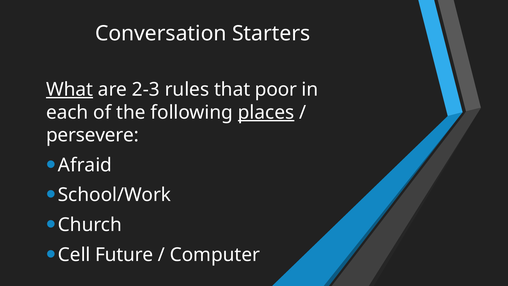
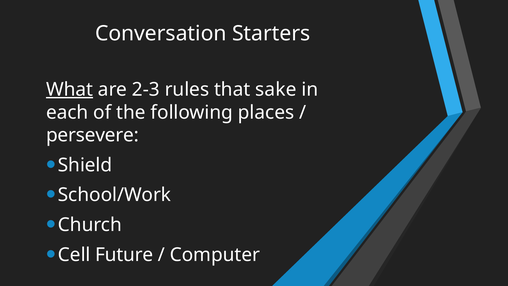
poor: poor -> sake (276, 89)
places underline: present -> none (266, 112)
Afraid: Afraid -> Shield (85, 165)
